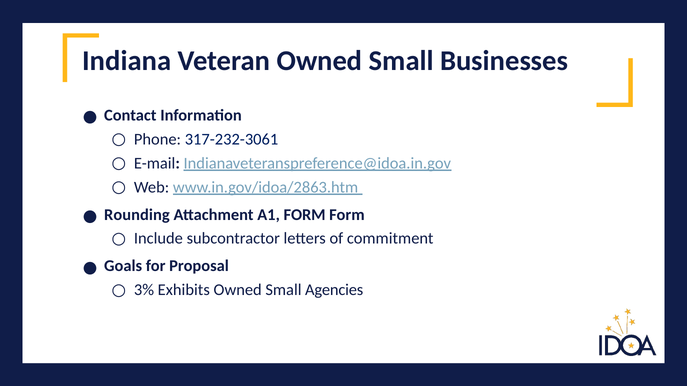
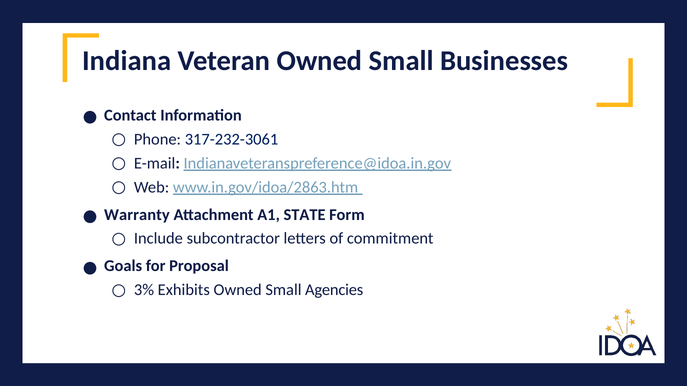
Rounding: Rounding -> Warranty (137, 215)
A1 FORM: FORM -> STATE (305, 215)
